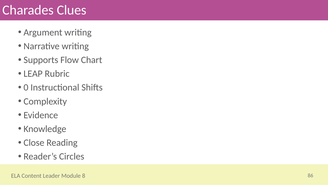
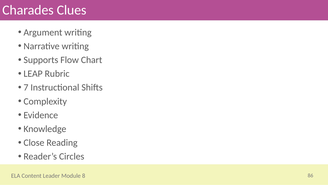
0: 0 -> 7 (26, 87)
